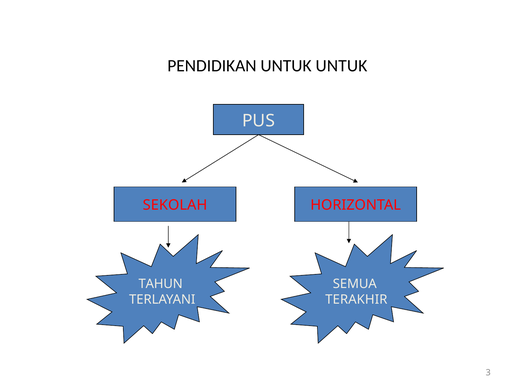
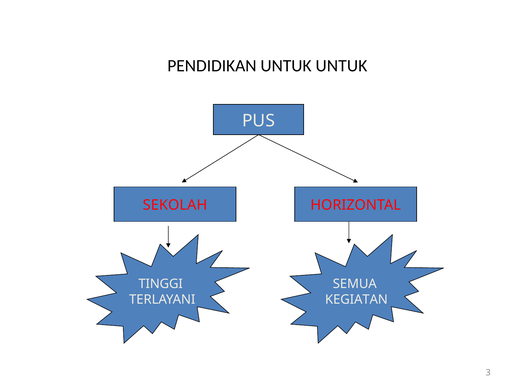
TAHUN: TAHUN -> TINGGI (161, 284)
TERAKHIR: TERAKHIR -> KEGIATAN (356, 300)
